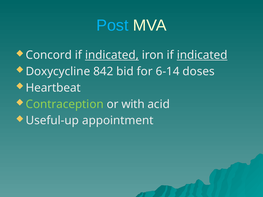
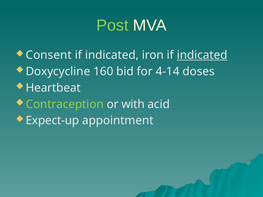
Post colour: light blue -> light green (112, 26)
Concord: Concord -> Consent (49, 55)
indicated underline: present -> none (112, 55)
842: 842 -> 160 (103, 72)
6-14: 6-14 -> 4-14 (168, 72)
Useful-up: Useful-up -> Expect-up (52, 121)
